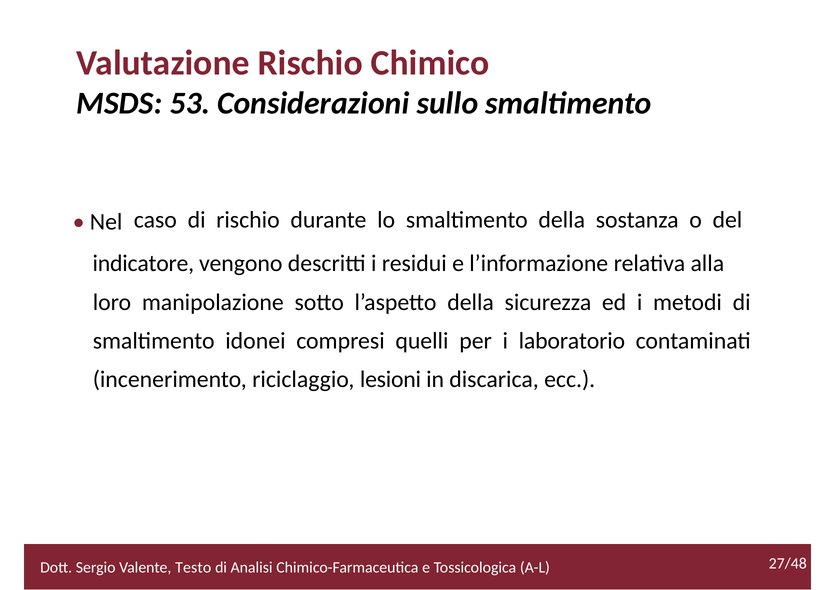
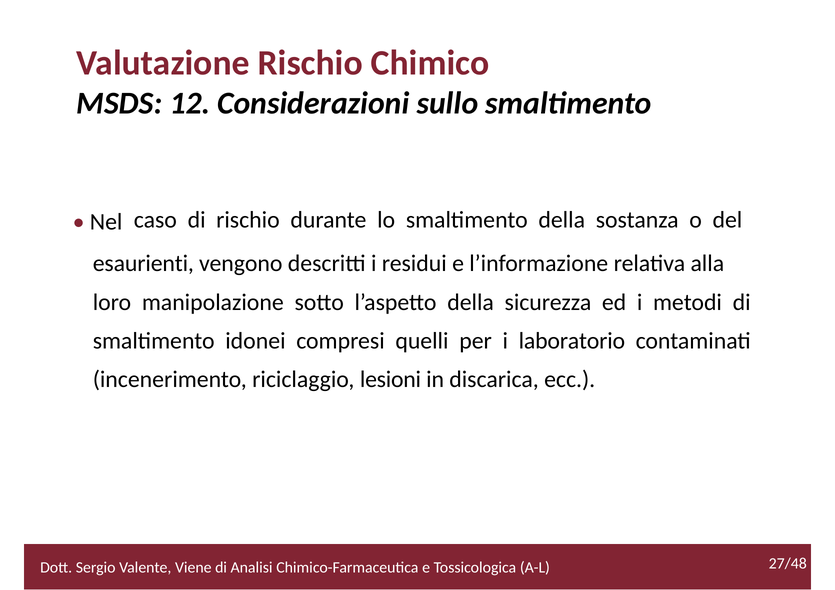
53: 53 -> 12 (190, 103)
indicatore: indicatore -> esaurienti (143, 264)
Testo: Testo -> Viene (193, 568)
